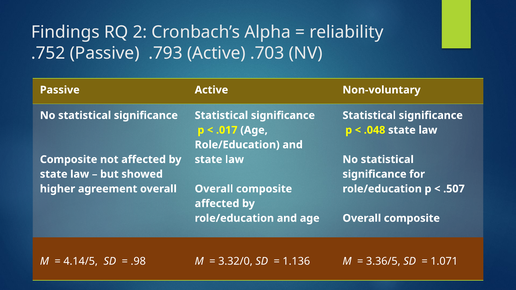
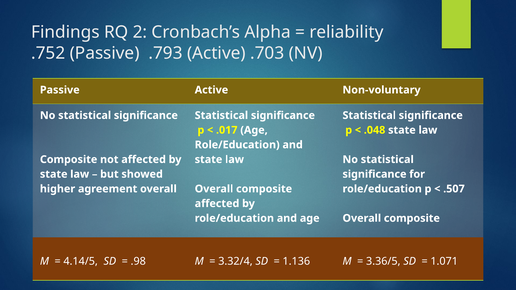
3.32/0: 3.32/0 -> 3.32/4 (235, 262)
